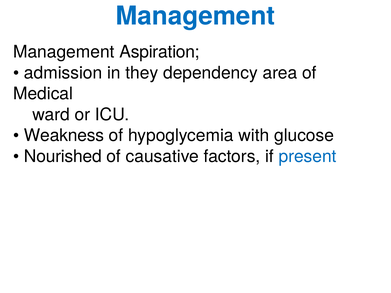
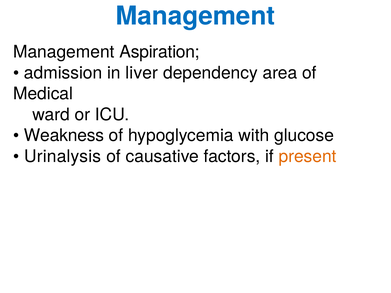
they: they -> liver (142, 73)
Nourished: Nourished -> Urinalysis (63, 156)
present colour: blue -> orange (308, 156)
